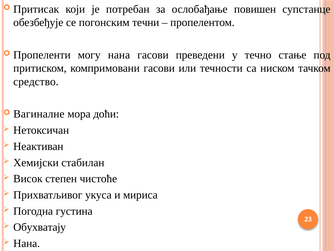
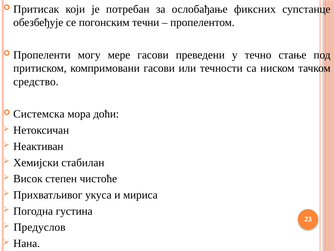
повишен: повишен -> фиксних (255, 9)
могу нана: нана -> мере (119, 55)
Вагиналне: Вагиналне -> Системска (39, 114)
Обухватају: Обухватају -> Предуслов (39, 227)
